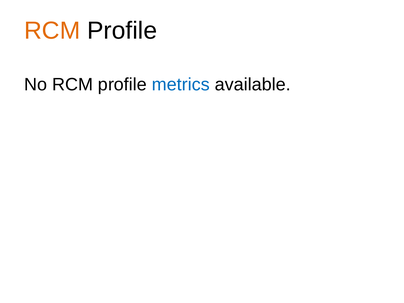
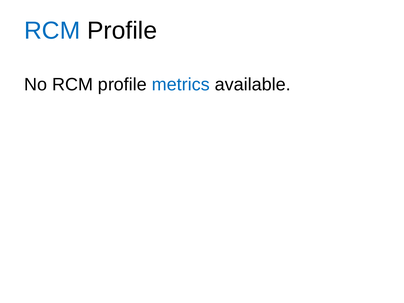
RCM colour: orange -> blue (52, 31)
